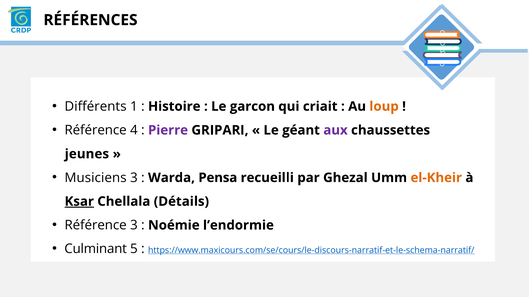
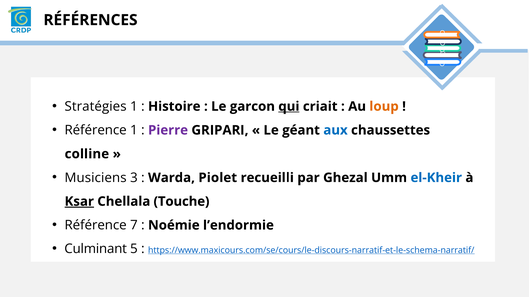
Différents: Différents -> Stratégies (96, 107)
qui underline: none -> present (289, 107)
Référence 4: 4 -> 1 (134, 130)
aux colour: purple -> blue (335, 130)
jeunes: jeunes -> colline (87, 154)
Pensa: Pensa -> Piolet (218, 178)
el-Kheir colour: orange -> blue (436, 178)
Détails: Détails -> Touche (181, 202)
Référence 3: 3 -> 7 (134, 226)
